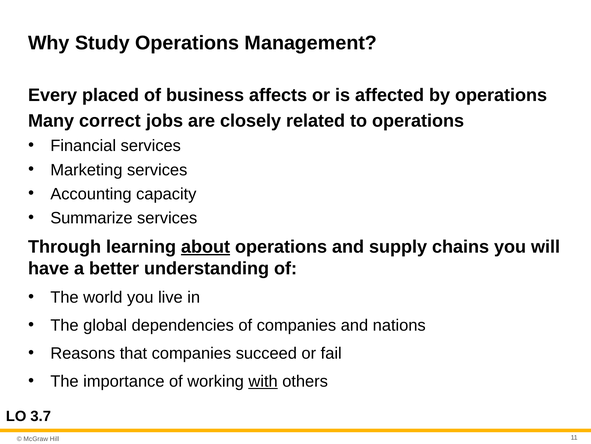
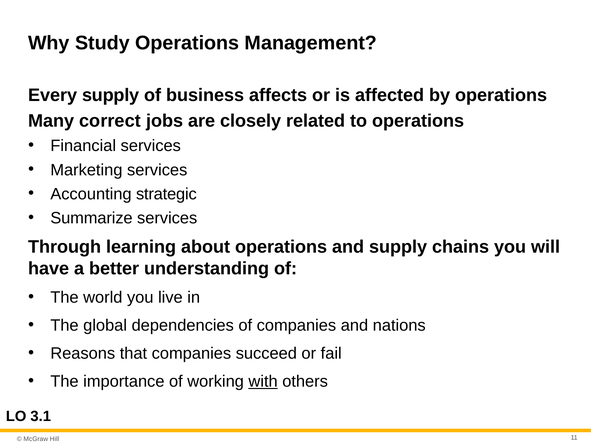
Every placed: placed -> supply (111, 95)
capacity: capacity -> strategic (166, 194)
about underline: present -> none (206, 246)
3.7: 3.7 -> 3.1 (41, 416)
